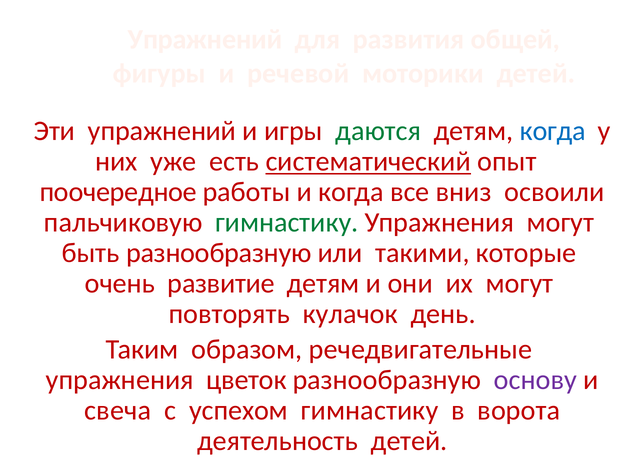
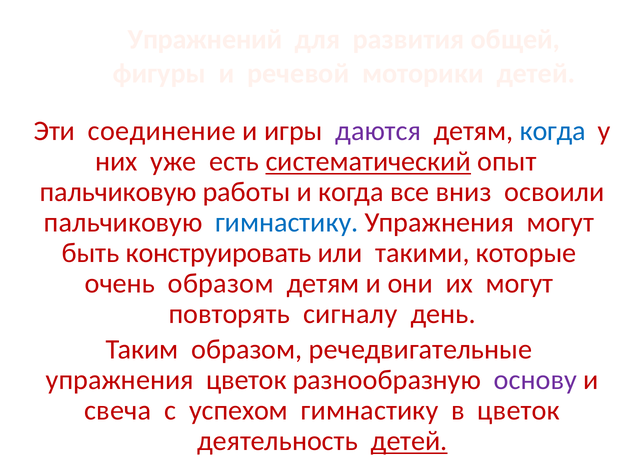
Эти упражнений: упражнений -> соединение (162, 131)
даются colour: green -> purple (378, 131)
поочередное: поочередное -> пальчиковую (118, 192)
гимнастику colour: green -> blue (287, 223)
быть разнообразную: разнообразную -> конструировать (219, 253)
очень развитие: развитие -> образом (221, 284)
кулачок: кулачок -> сигналу (350, 314)
в ворота: ворота -> цветок (519, 411)
детей underline: none -> present (409, 441)
